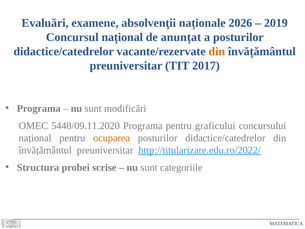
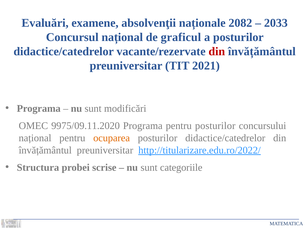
2026: 2026 -> 2082 (240, 23)
2019: 2019 -> 2033 (276, 23)
anunțat: anunțat -> graficul (181, 37)
din colour: orange -> red (217, 51)
2017: 2017 -> 2021 (206, 66)
5448/09.11.2020: 5448/09.11.2020 -> 9975/09.11.2020 (86, 126)
pentru graficului: graficului -> posturilor (215, 126)
